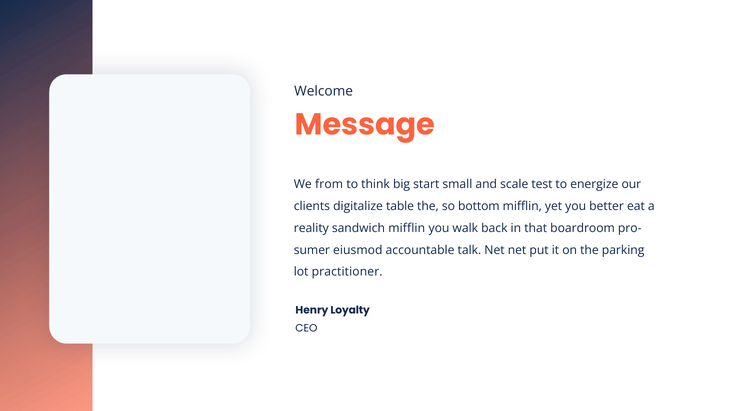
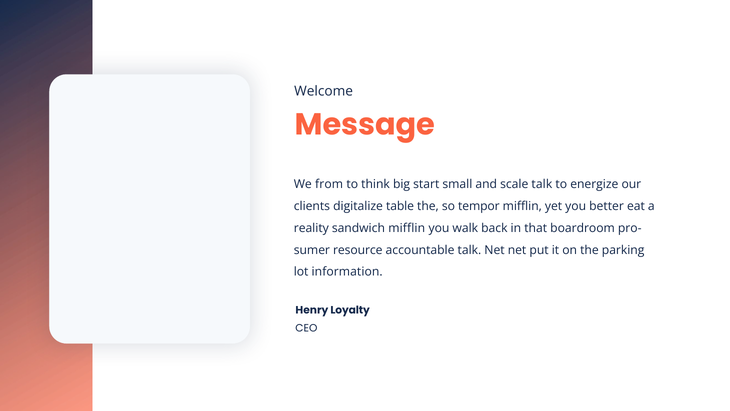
scale test: test -> talk (542, 184)
bottom: bottom -> tempor (479, 206)
eiusmod: eiusmod -> resource (358, 250)
practitioner: practitioner -> information (347, 272)
